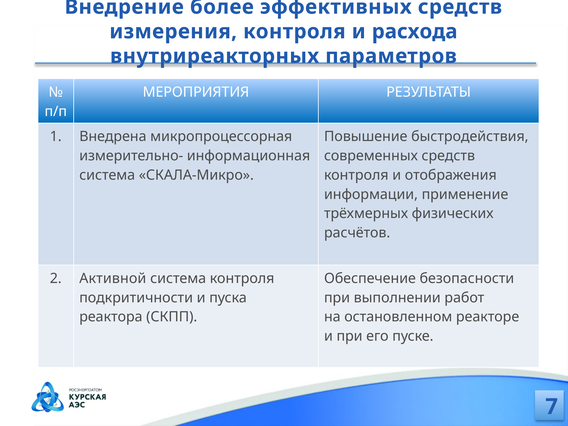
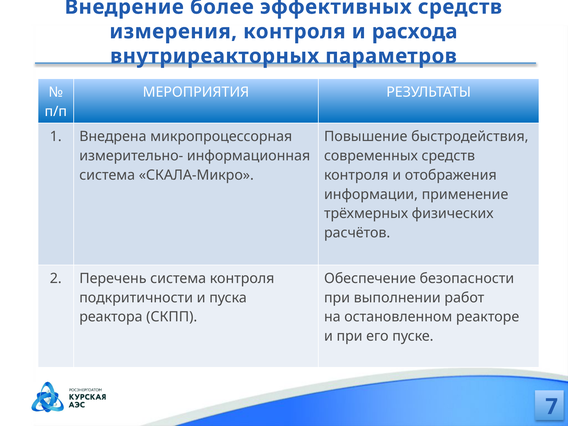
Активной: Активной -> Перечень (113, 278)
